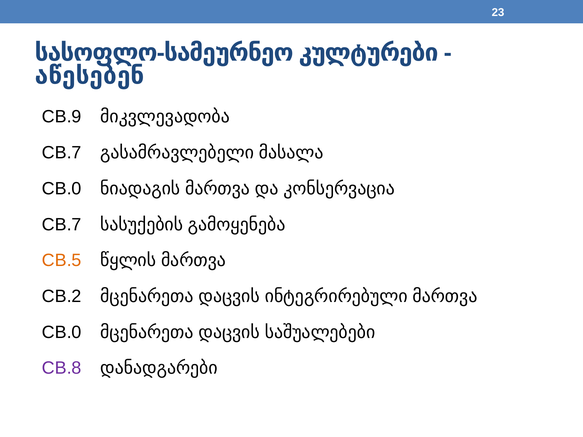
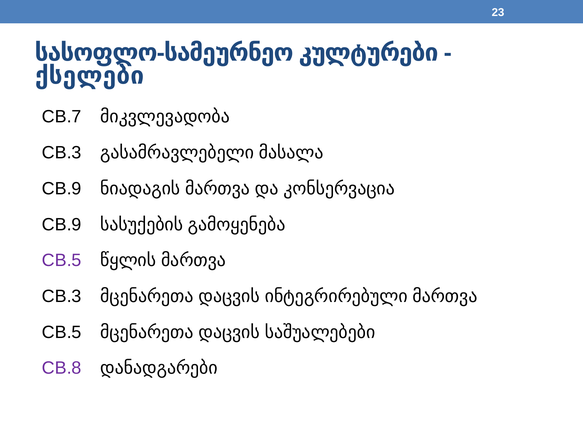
აწესებენ: აწესებენ -> ქსელები (90, 76)
CB.9: CB.9 -> CB.7 (62, 117)
CB.7: CB.7 -> CB.3 (62, 153)
CB.0: CB.0 -> CB.9 (62, 189)
CB.7: CB.7 -> CB.9 (62, 225)
CB.5 colour: orange -> purple (62, 261)
CB.2: CB.2 -> CB.3 (62, 296)
CB.0: CB.0 -> CB.5 (62, 332)
